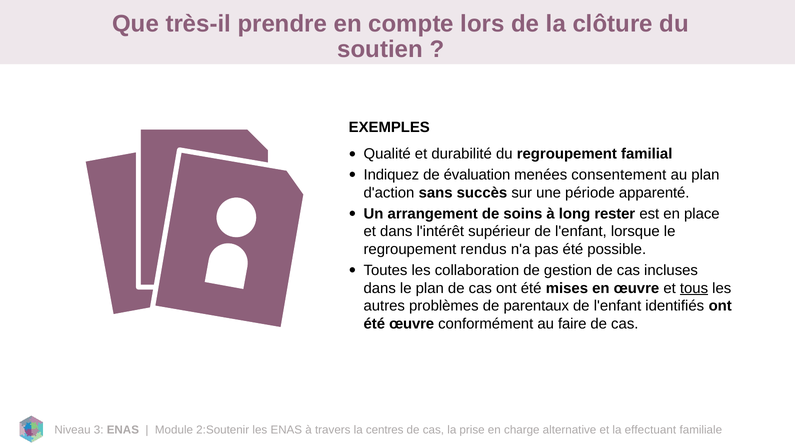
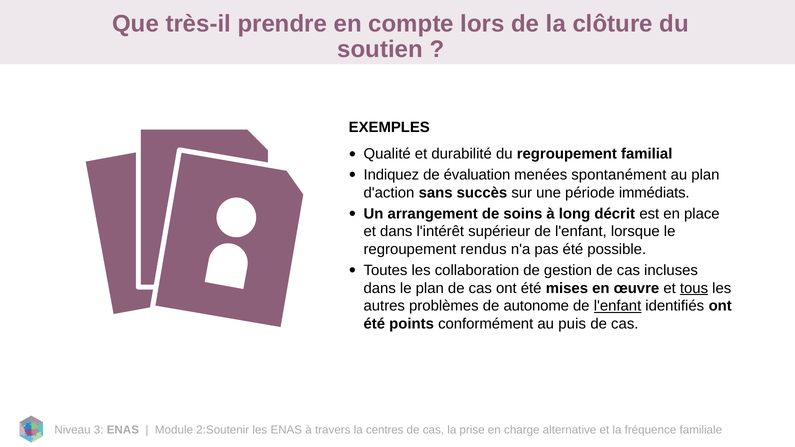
consentement: consentement -> spontanément (619, 175)
apparenté: apparenté -> immédiats (654, 193)
rester: rester -> décrit (615, 214)
parentaux: parentaux -> autonome (536, 306)
l'enfant underline: none -> present (618, 306)
été œuvre: œuvre -> points (412, 324)
faire: faire -> puis (572, 324)
effectuant: effectuant -> fréquence (650, 430)
